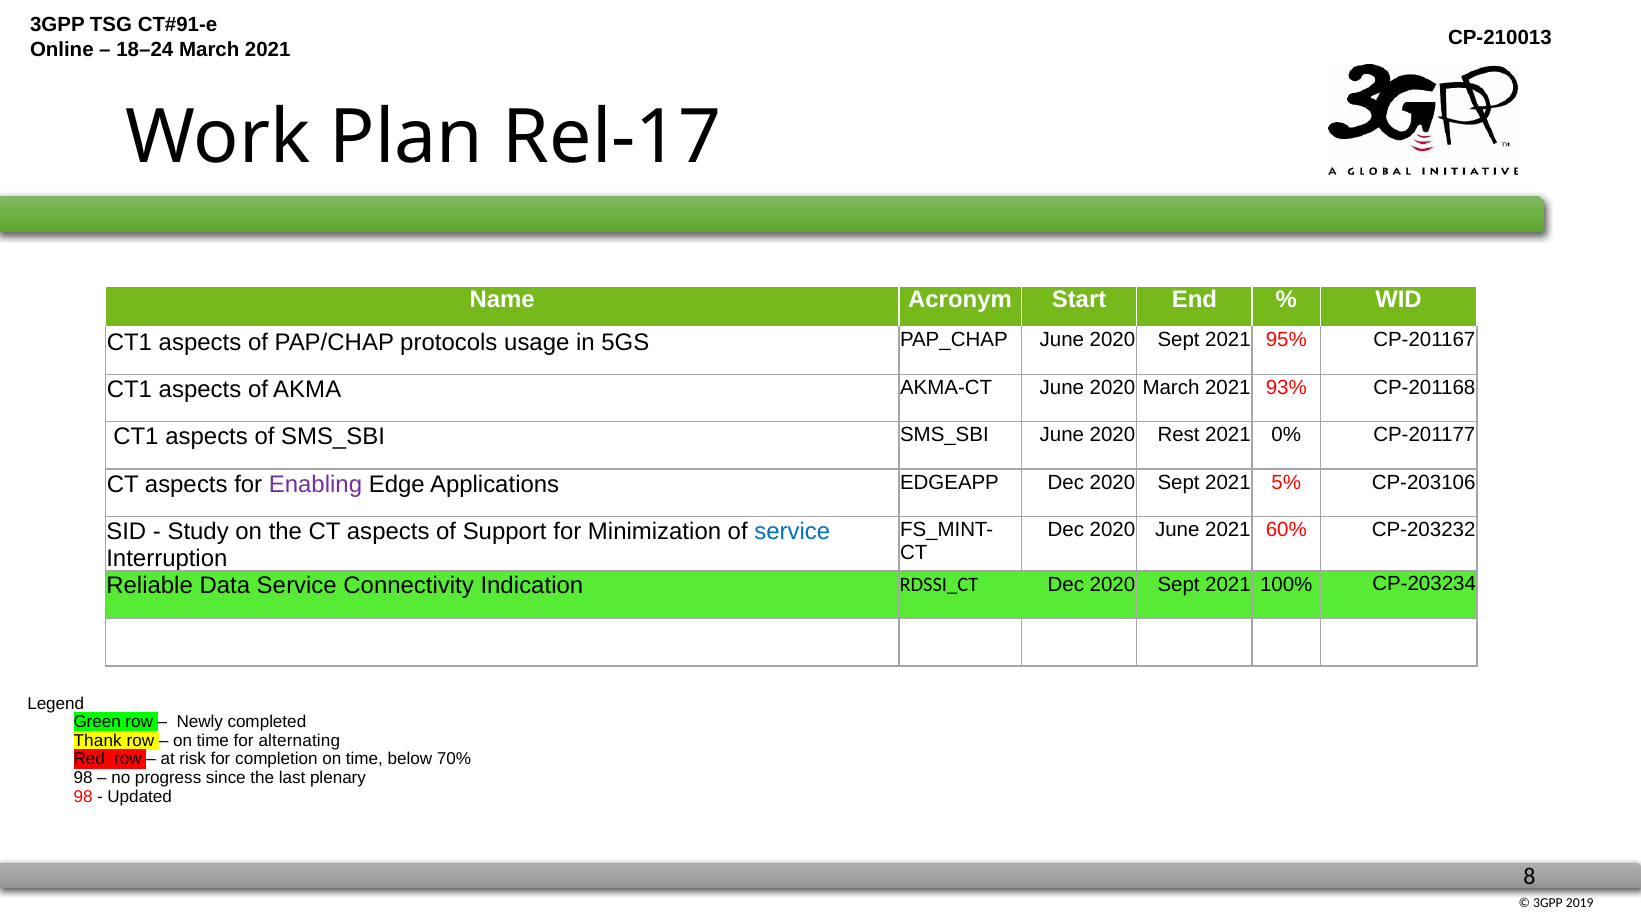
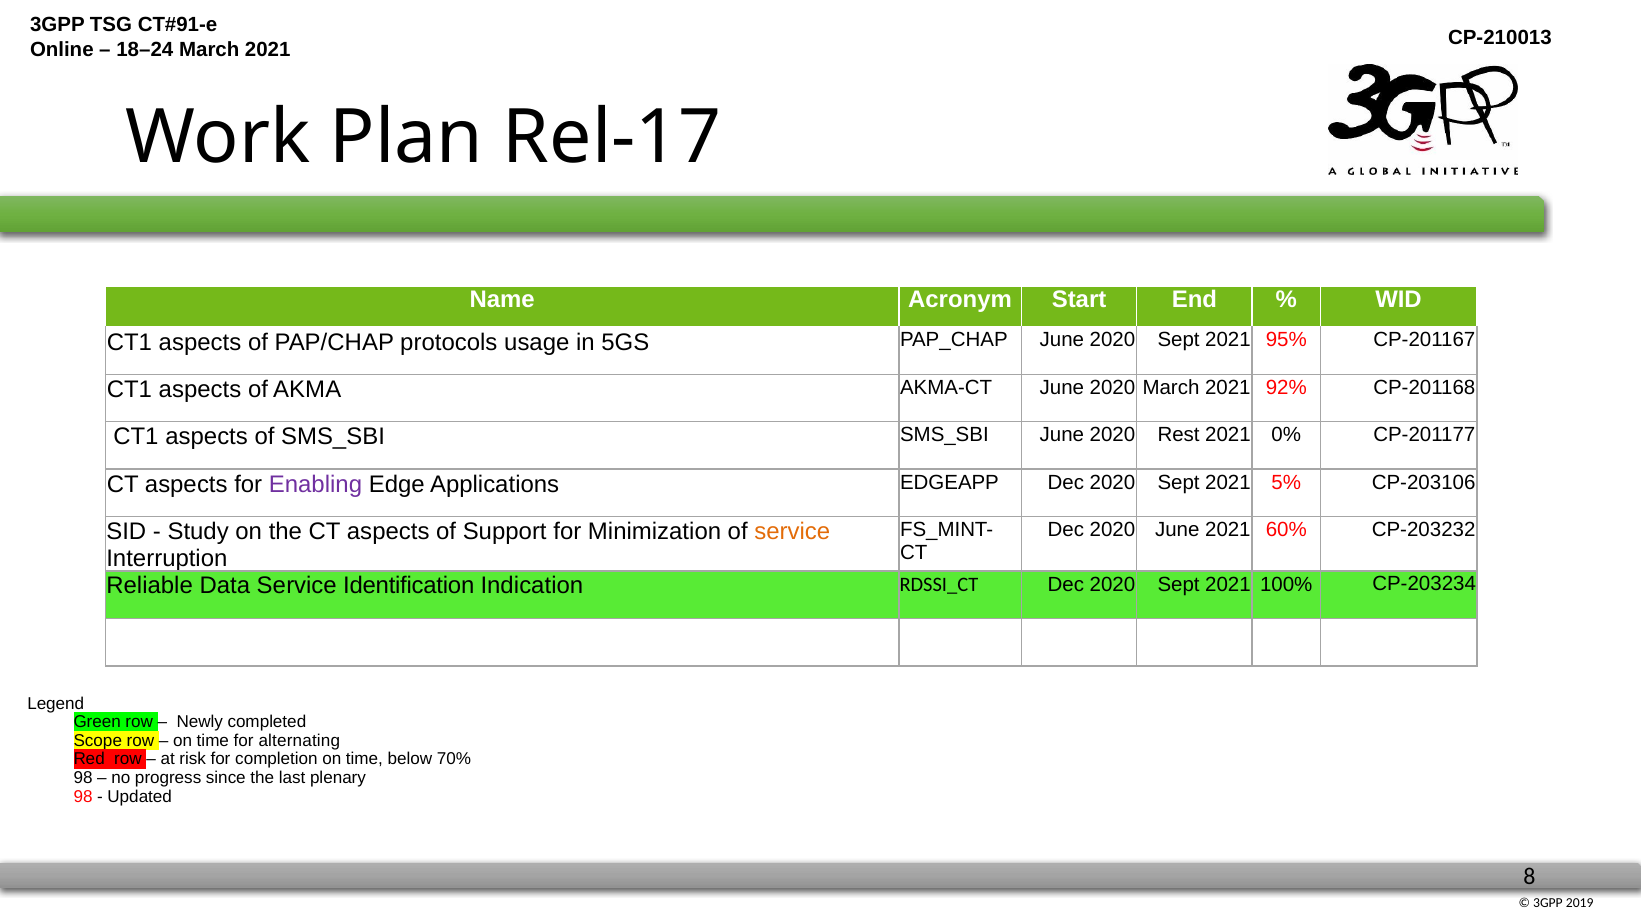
93%: 93% -> 92% (1286, 387)
service colour: blue -> orange (792, 531)
Connectivity: Connectivity -> Identification (409, 586)
Thank: Thank -> Scope (98, 741)
